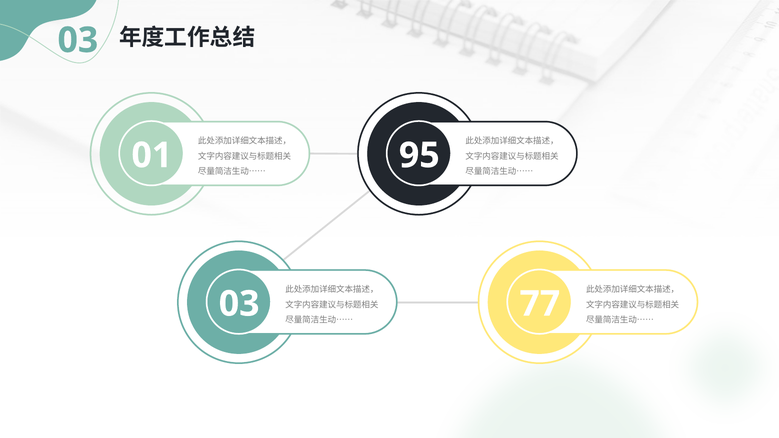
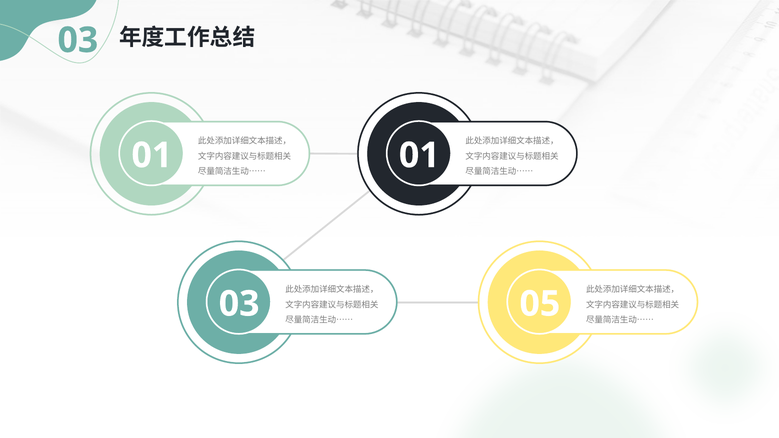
95: 95 -> 01 (419, 155)
77: 77 -> 05 (540, 304)
